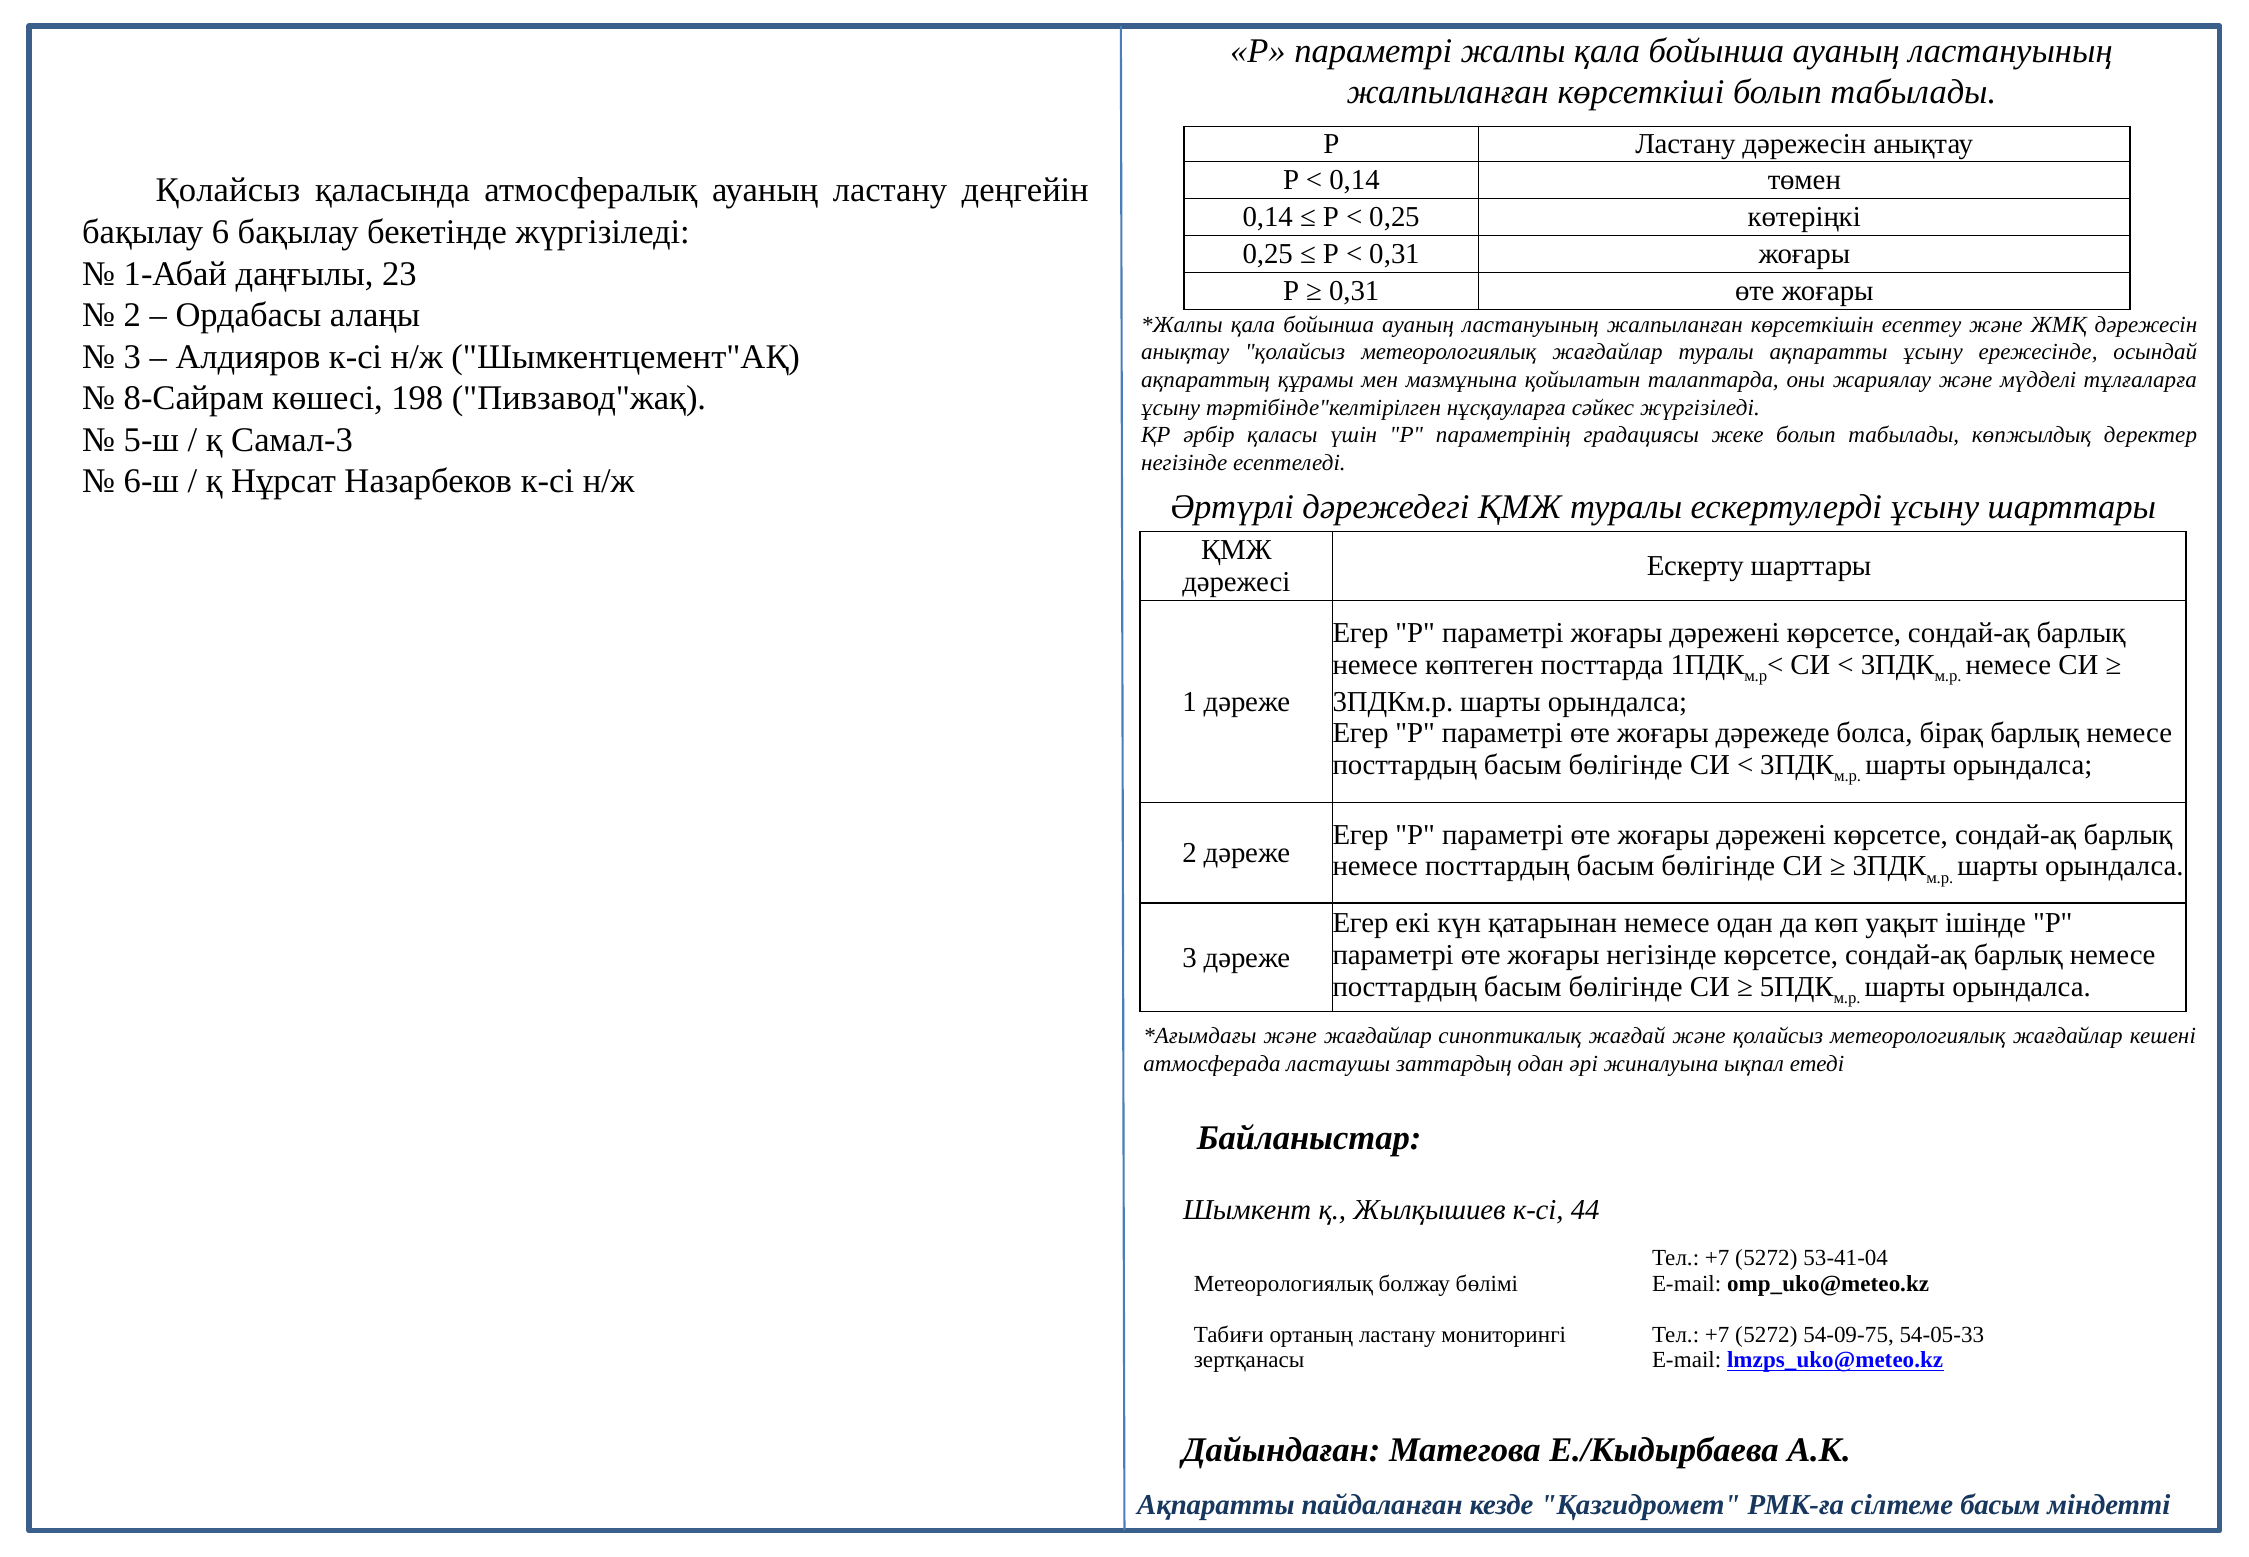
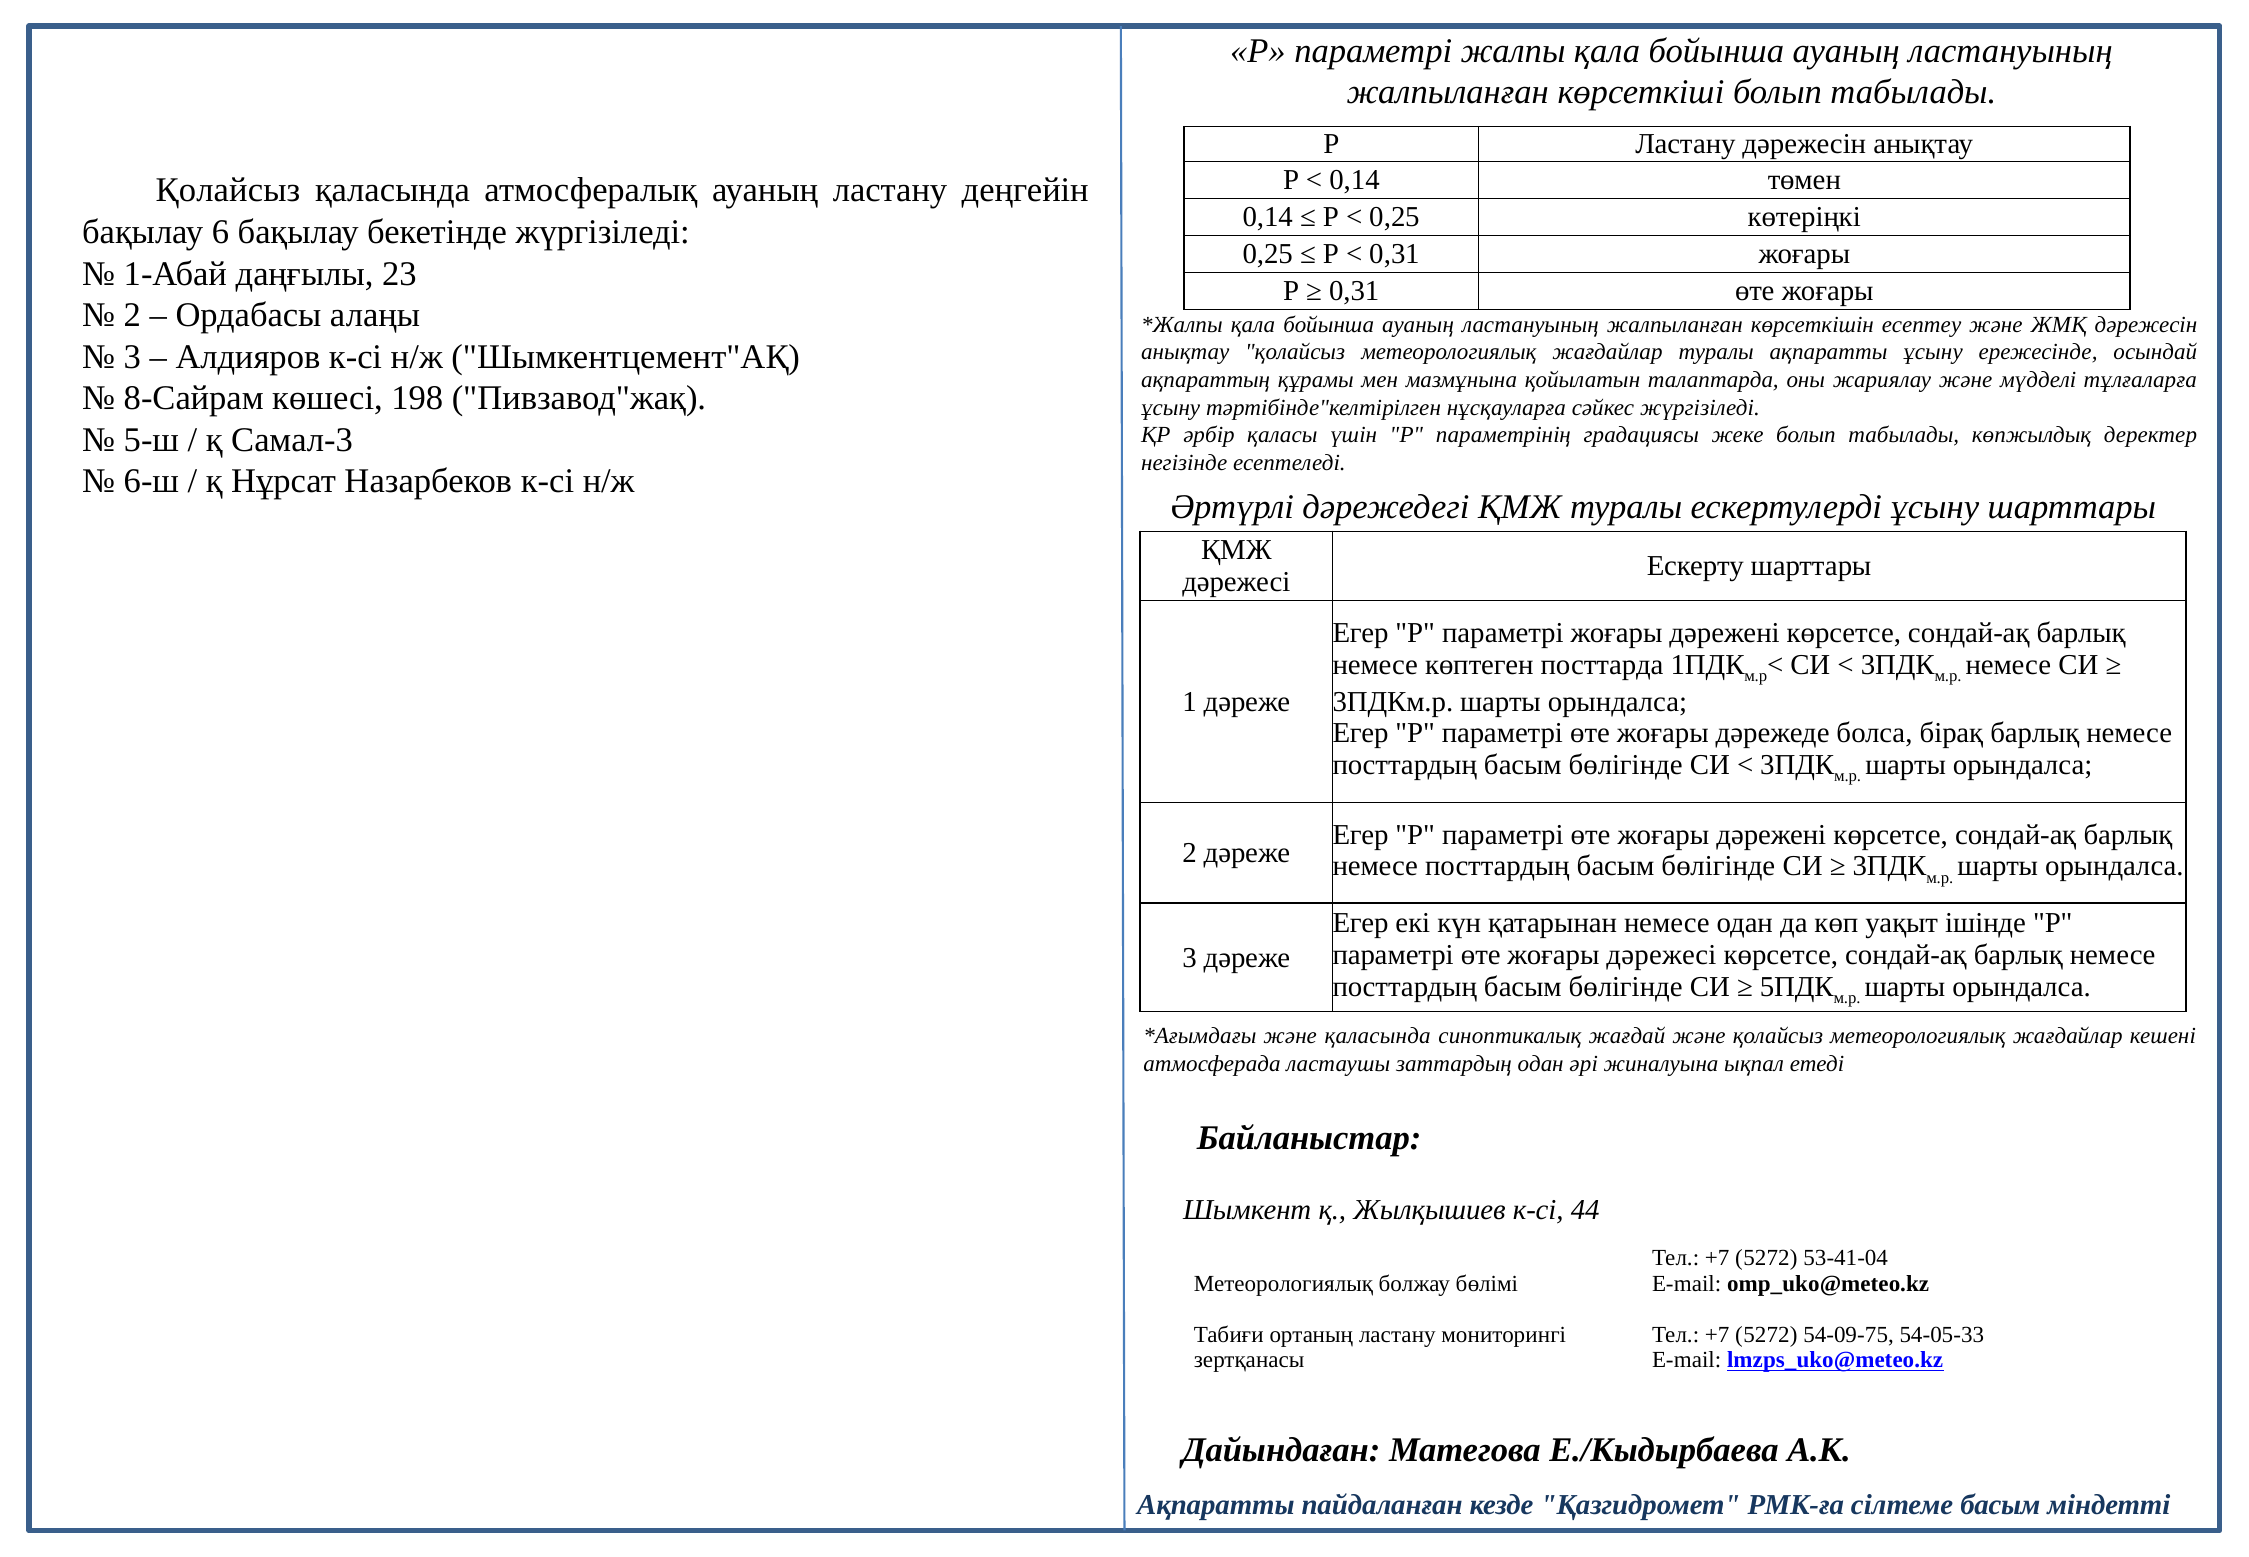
жоғары негізінде: негізінде -> дәрежесі (1661, 955)
және жағдайлар: жағдайлар -> қаласында (1378, 1036)
